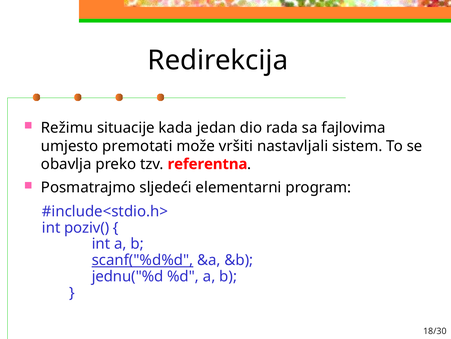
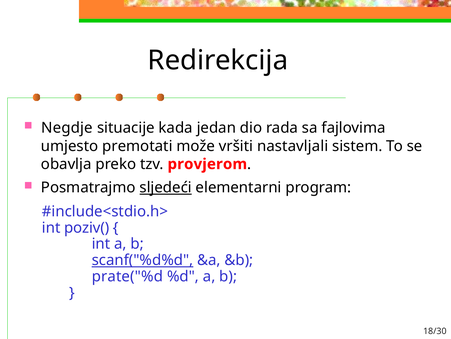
Režimu: Režimu -> Negdje (67, 128)
referentna: referentna -> provjerom (207, 164)
sljedeći underline: none -> present (166, 187)
jednu("%d: jednu("%d -> prate("%d (127, 276)
